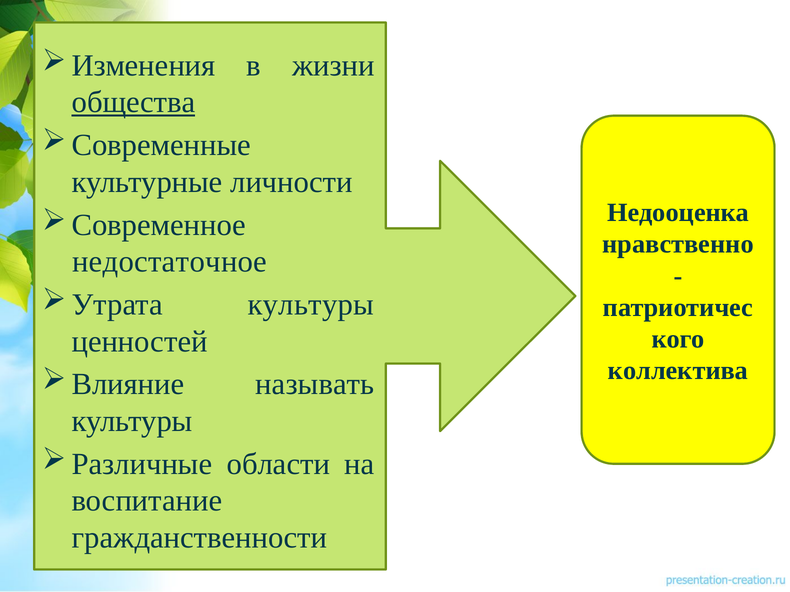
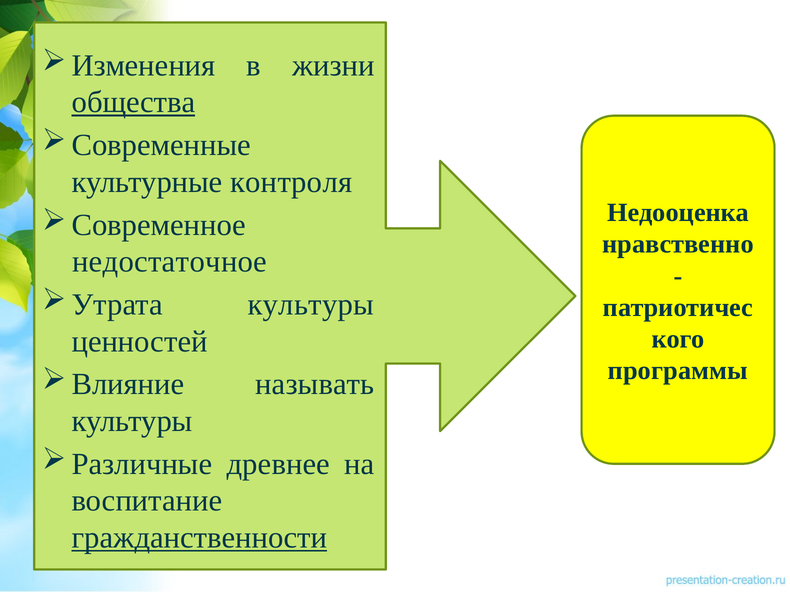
личности: личности -> контроля (291, 182)
коллектива: коллектива -> программы (678, 371)
области: области -> древнее (278, 464)
гражданственности underline: none -> present (199, 538)
